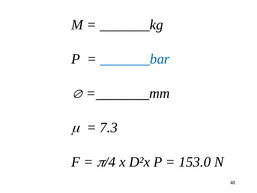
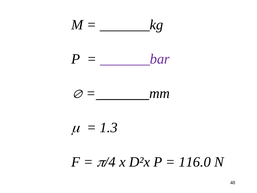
_______bar colour: blue -> purple (135, 59)
7.3: 7.3 -> 1.3 (109, 127)
153.0: 153.0 -> 116.0 (195, 162)
